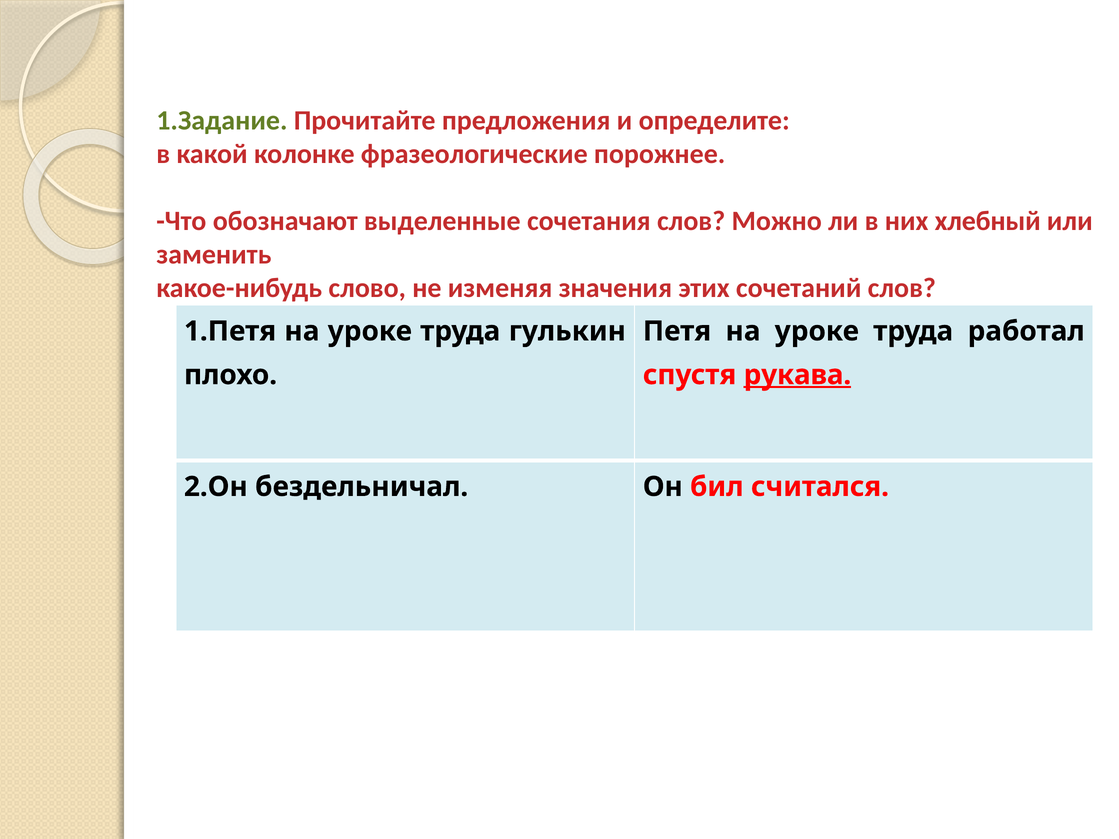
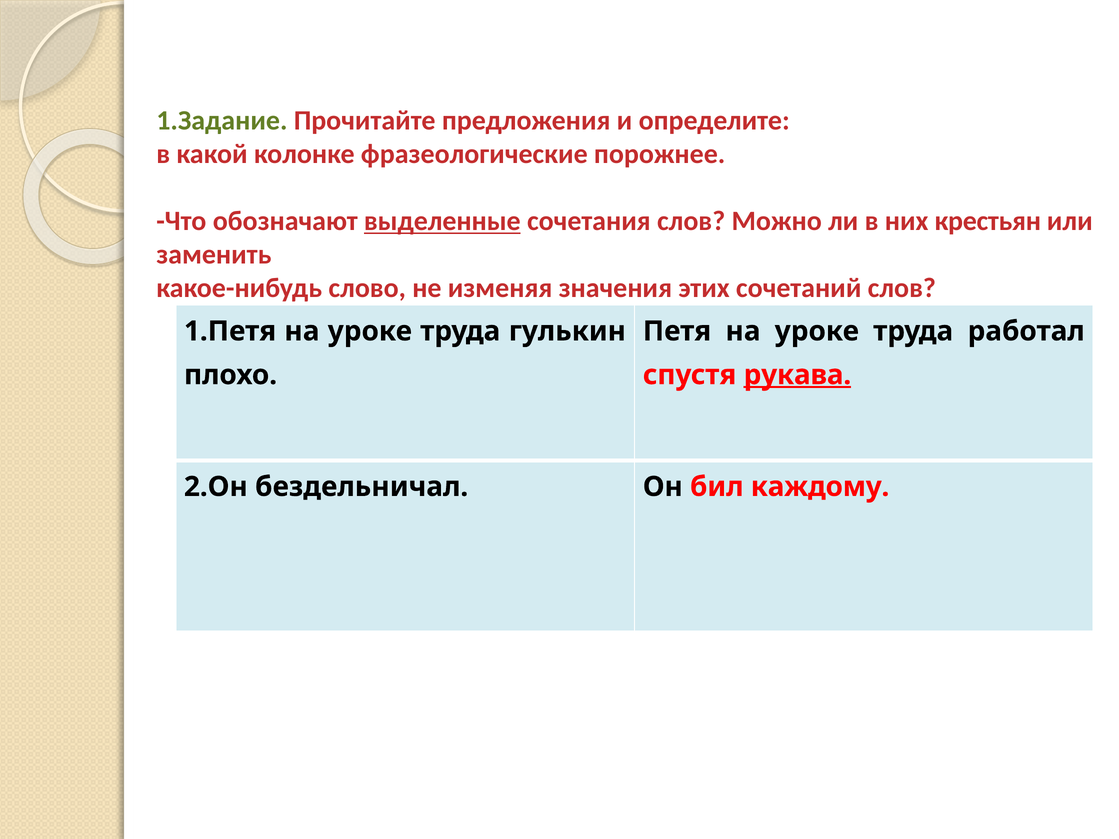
выделенные underline: none -> present (442, 221)
хлебный: хлебный -> крестьян (988, 221)
считался: считался -> каждому (820, 487)
